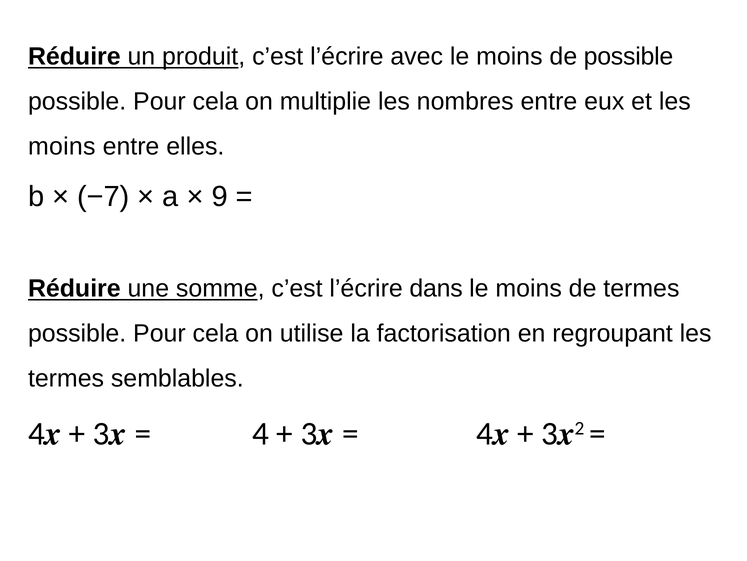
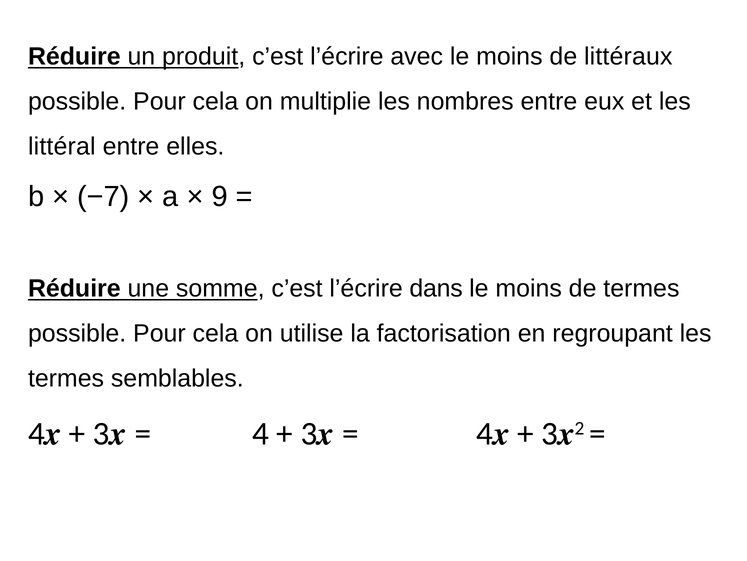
de possible: possible -> littéraux (628, 57)
moins: moins -> littéral (62, 146)
